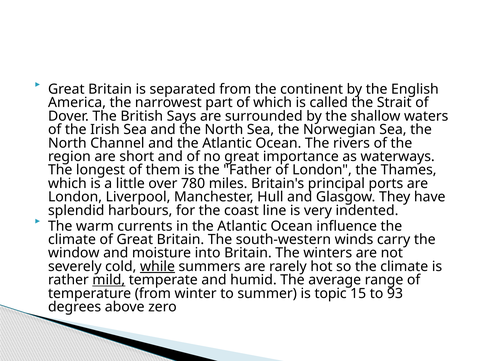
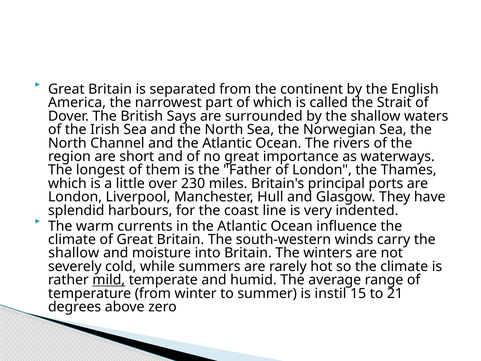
780: 780 -> 230 (193, 183)
window: window -> shallow (74, 253)
while underline: present -> none (157, 266)
topic: topic -> instil (330, 293)
93: 93 -> 21 (395, 293)
